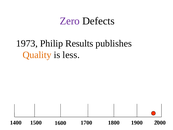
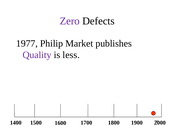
1973: 1973 -> 1977 (27, 43)
Results: Results -> Market (79, 43)
Quality colour: orange -> purple (37, 55)
